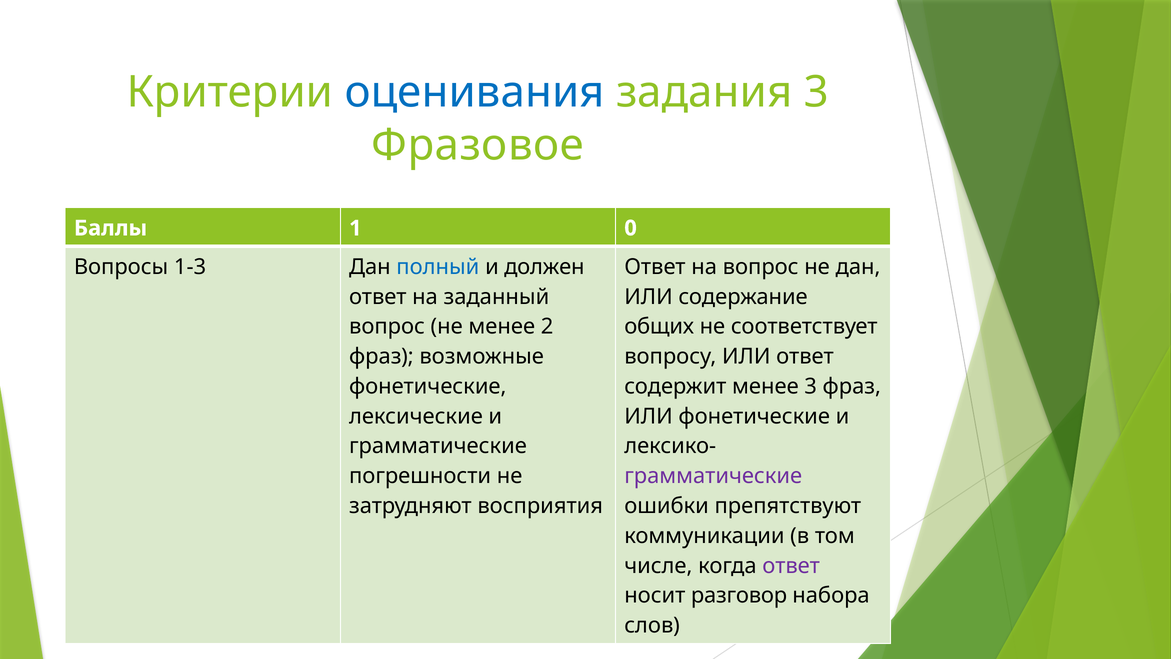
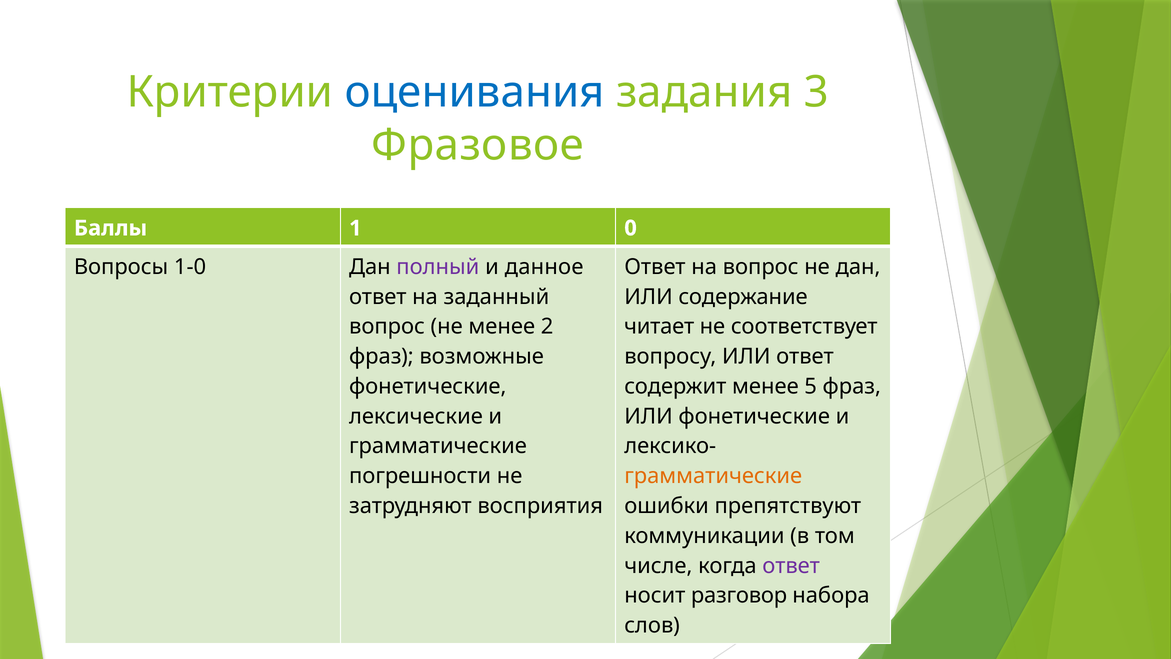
1-3: 1-3 -> 1-0 (190, 267)
полный colour: blue -> purple (438, 267)
должен: должен -> данное (544, 267)
общих: общих -> читает (659, 327)
менее 3: 3 -> 5 (811, 386)
грамматические colour: purple -> orange (713, 476)
